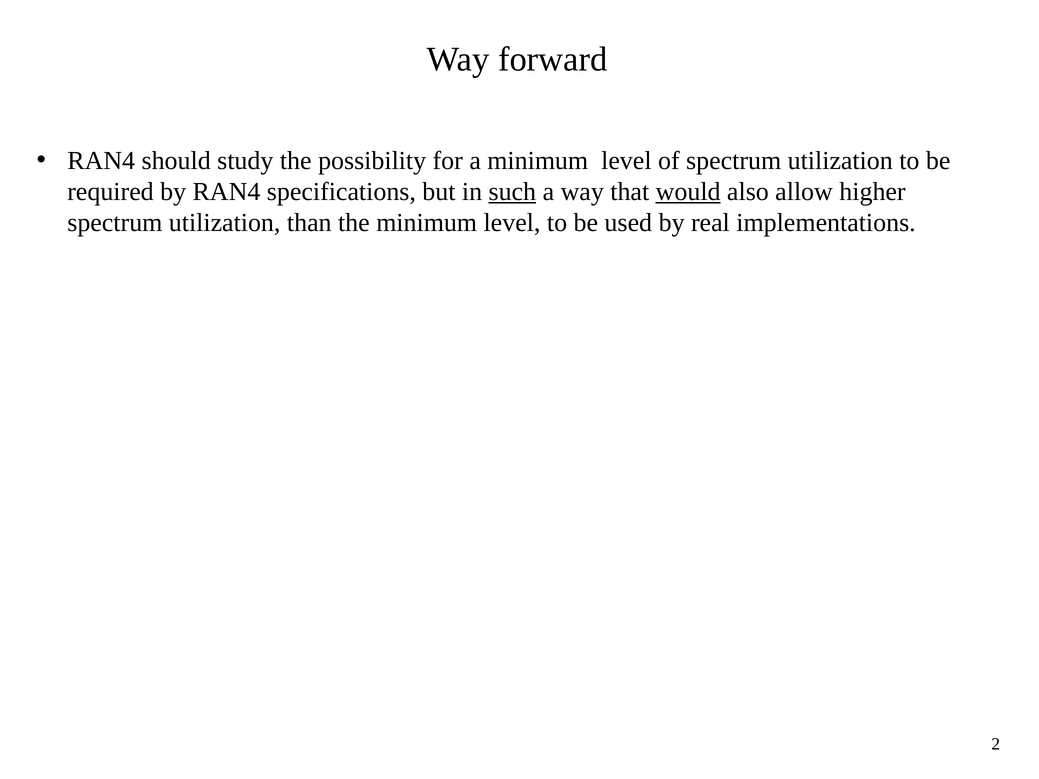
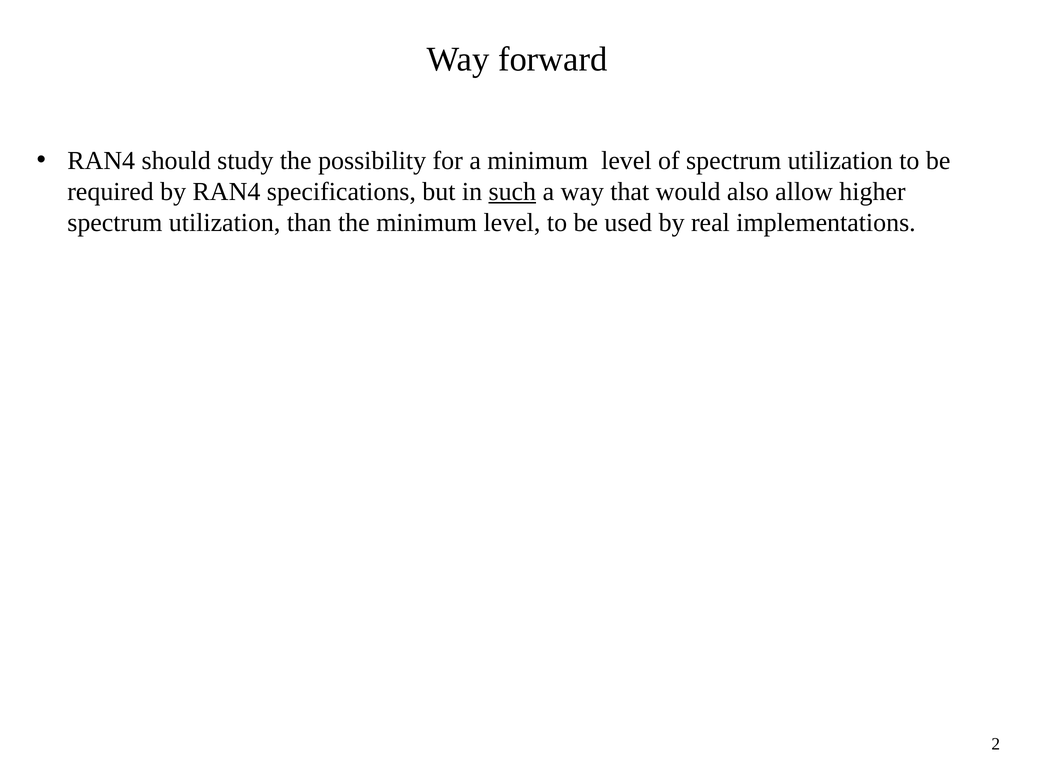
would underline: present -> none (688, 192)
